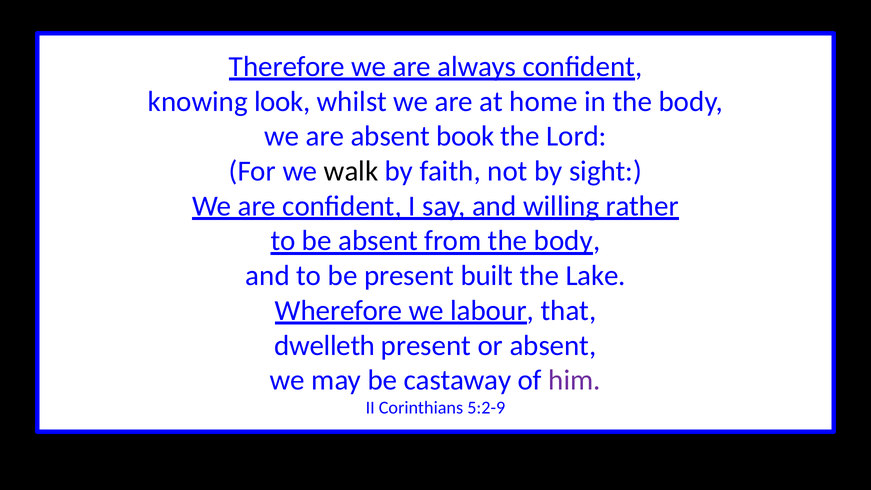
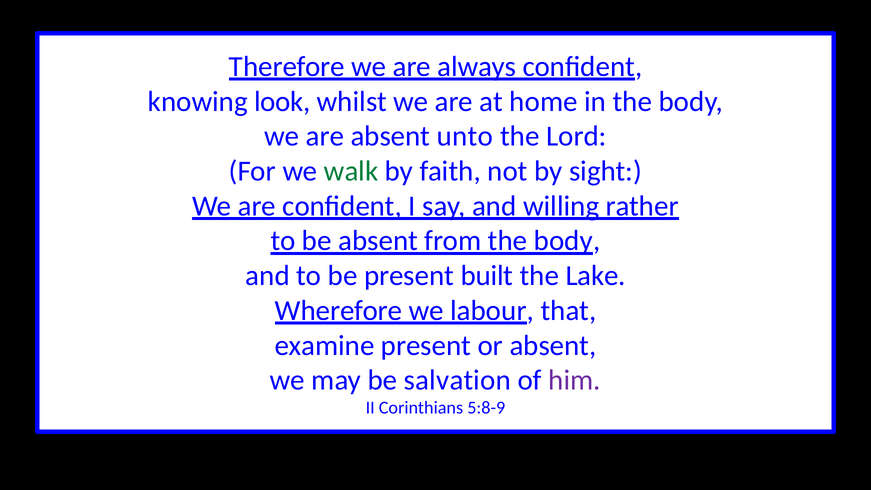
book: book -> unto (465, 136)
walk colour: black -> green (351, 171)
dwelleth: dwelleth -> examine (325, 345)
castaway: castaway -> salvation (457, 380)
5:2-9: 5:2-9 -> 5:8-9 (486, 408)
